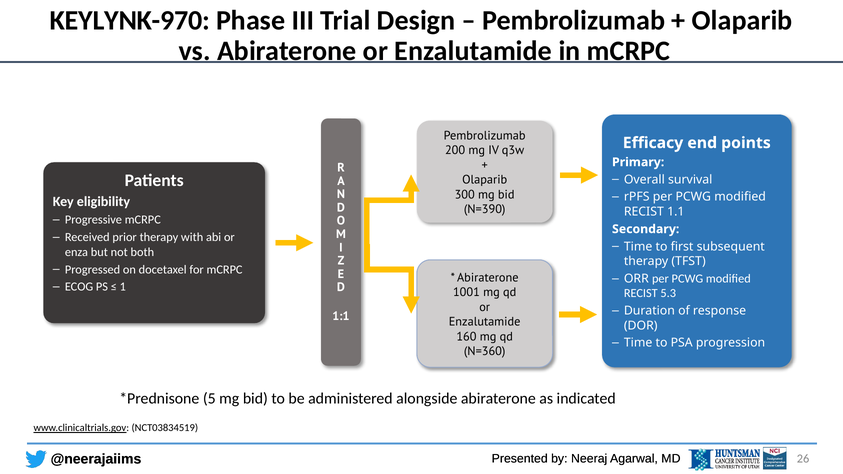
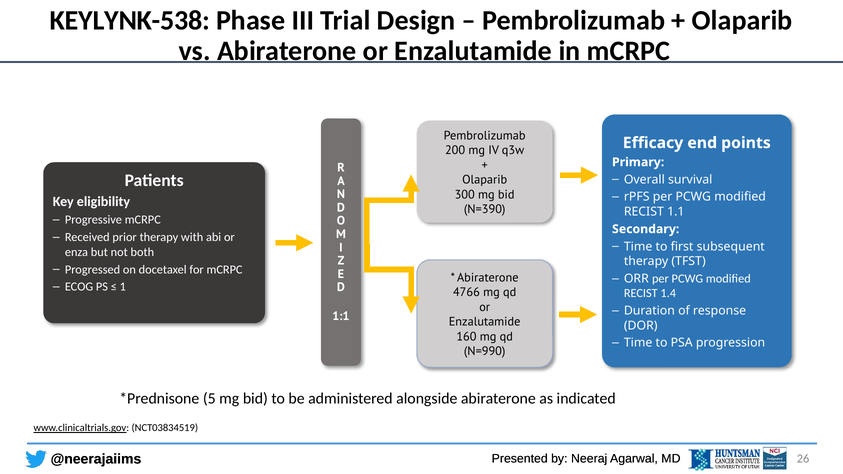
KEYLYNK-970: KEYLYNK-970 -> KEYLYNK-538 (130, 21)
1001: 1001 -> 4766 (466, 292)
5.3: 5.3 -> 1.4 (668, 293)
N=360: N=360 -> N=990 (485, 351)
